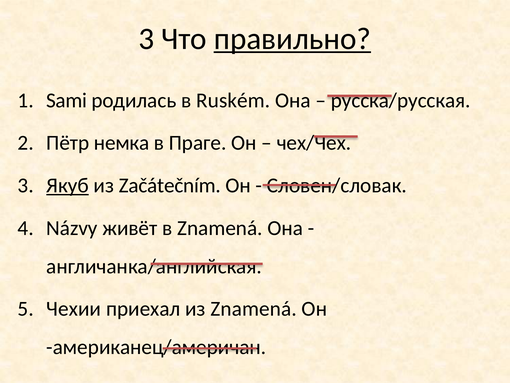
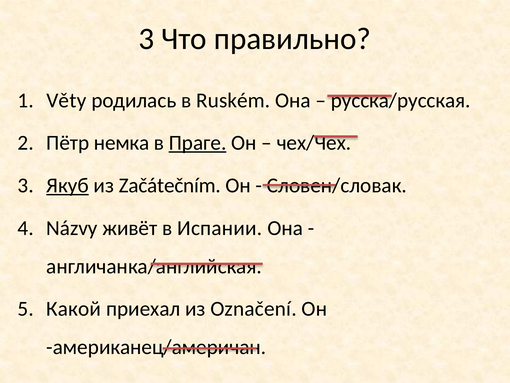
правильно underline: present -> none (292, 39)
Sami: Sami -> Věty (66, 100)
Праге underline: none -> present (198, 143)
в Znamená: Znamená -> Испании (220, 228)
Чехии: Чехии -> Какой (74, 309)
из Znamená: Znamená -> Označení (254, 309)
